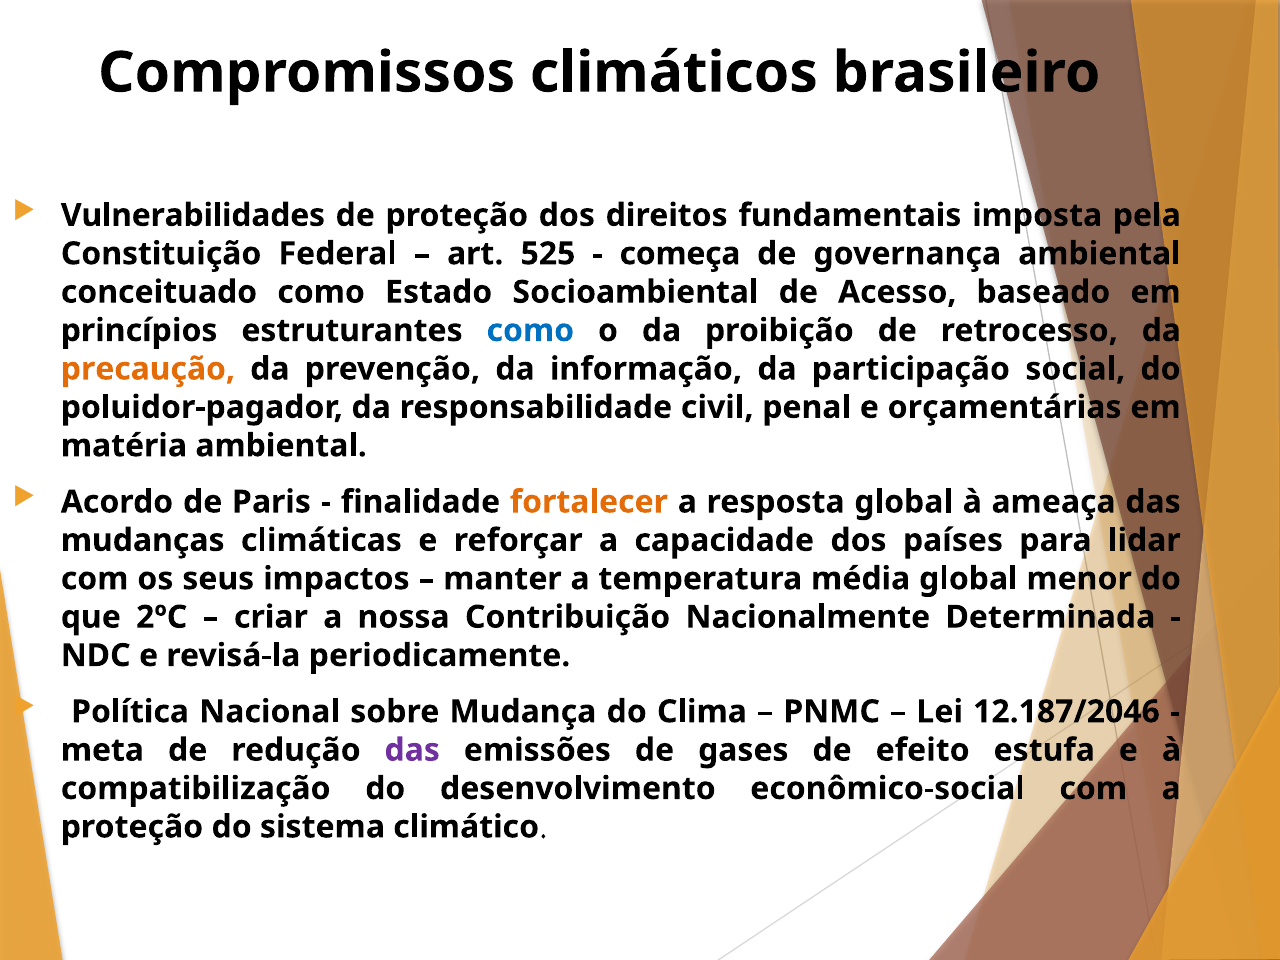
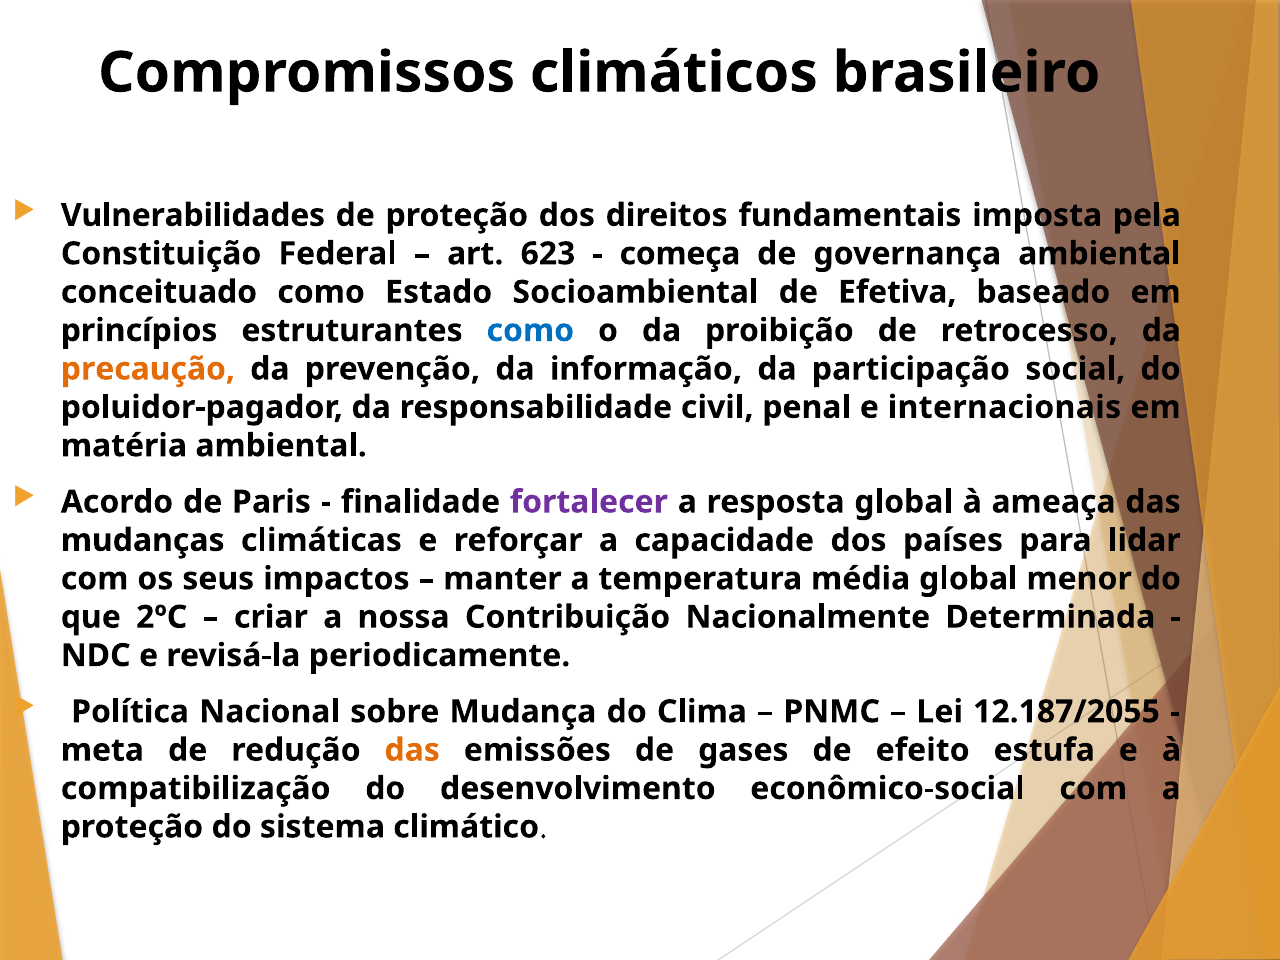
525: 525 -> 623 (548, 254)
Acesso: Acesso -> Efetiva (897, 292)
orçamentárias: orçamentárias -> internacionais (1004, 407)
fortalecer colour: orange -> purple (589, 502)
12.187/2046: 12.187/2046 -> 12.187/2055 (1066, 712)
das colour: purple -> orange (412, 750)
